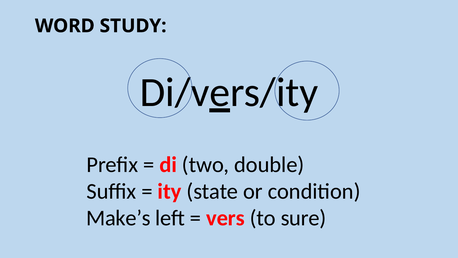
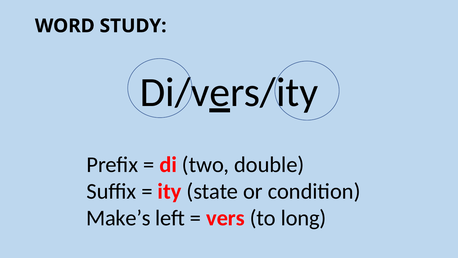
sure: sure -> long (304, 218)
